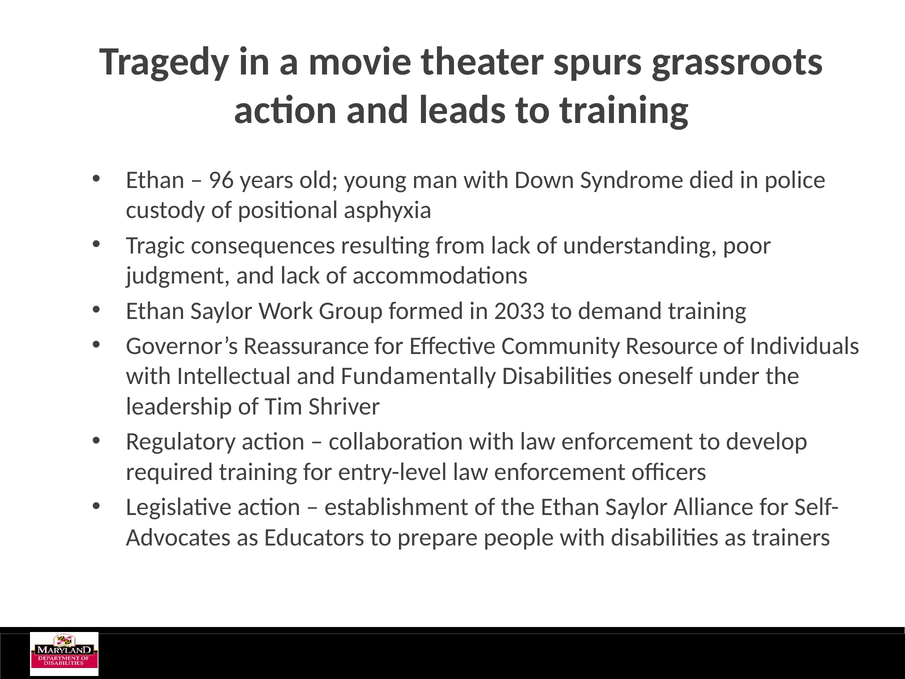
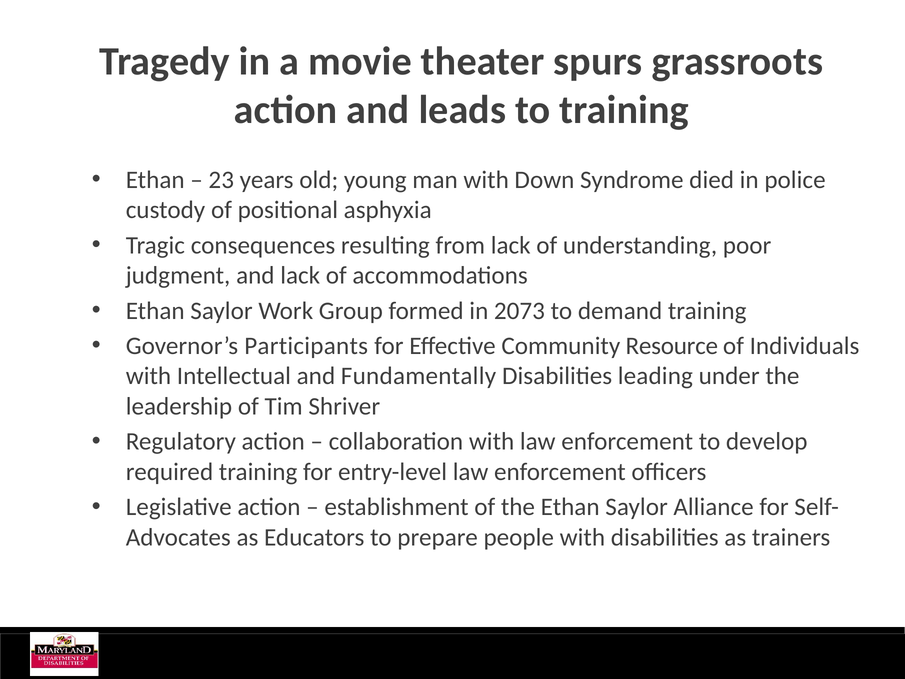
96: 96 -> 23 (221, 180)
2033: 2033 -> 2073 (519, 311)
Reassurance: Reassurance -> Participants (306, 346)
oneself: oneself -> leading (655, 376)
